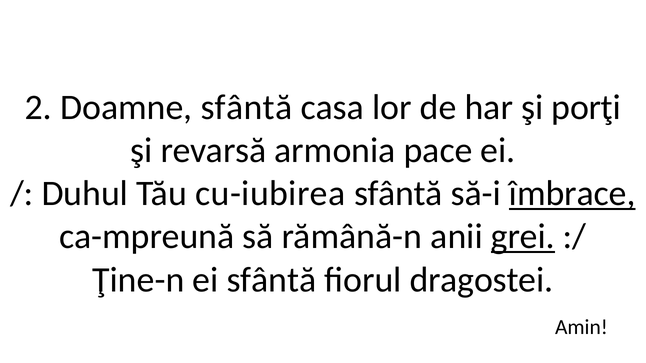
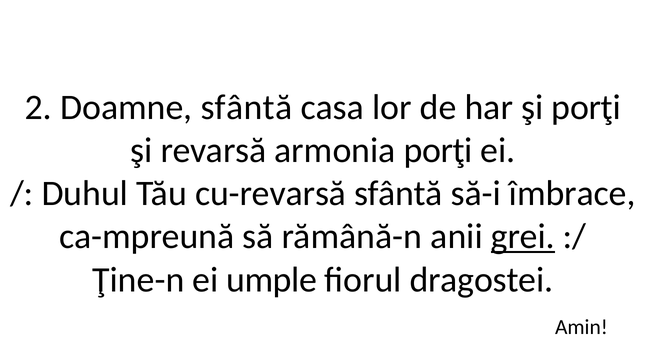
armonia pace: pace -> porţi (438, 151)
cu-iubirea: cu-iubirea -> cu-revarsă (271, 194)
îmbrace underline: present -> none (572, 194)
ei sfântă: sfântă -> umple (271, 280)
